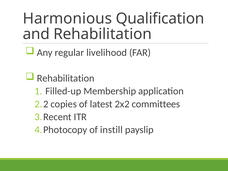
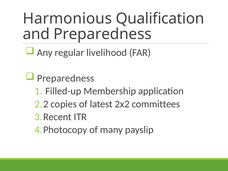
and Rehabilitation: Rehabilitation -> Preparedness (103, 34)
Rehabilitation: Rehabilitation -> Preparedness (66, 78)
instill: instill -> many (112, 130)
